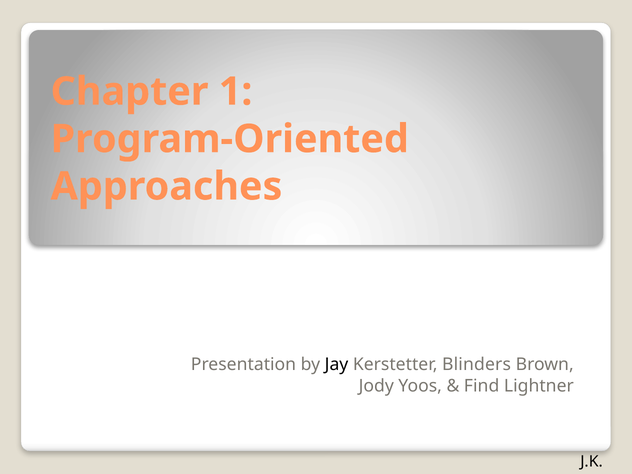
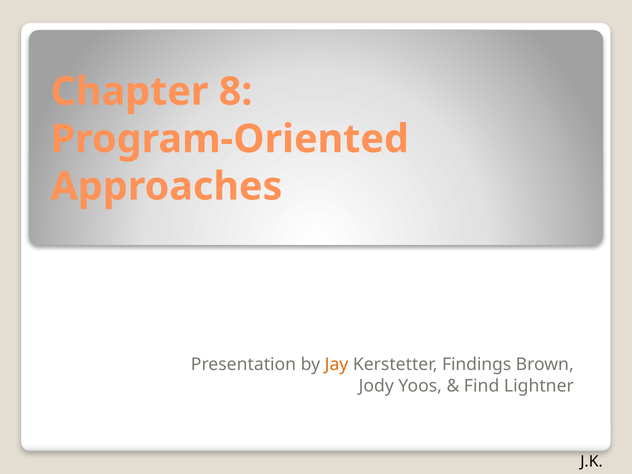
1: 1 -> 8 (236, 92)
Jay colour: black -> orange (337, 365)
Blinders: Blinders -> Findings (477, 365)
